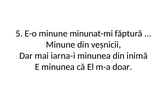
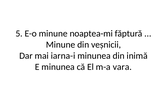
minunat-mi: minunat-mi -> noaptea-mi (91, 33)
doar: doar -> vara (122, 67)
